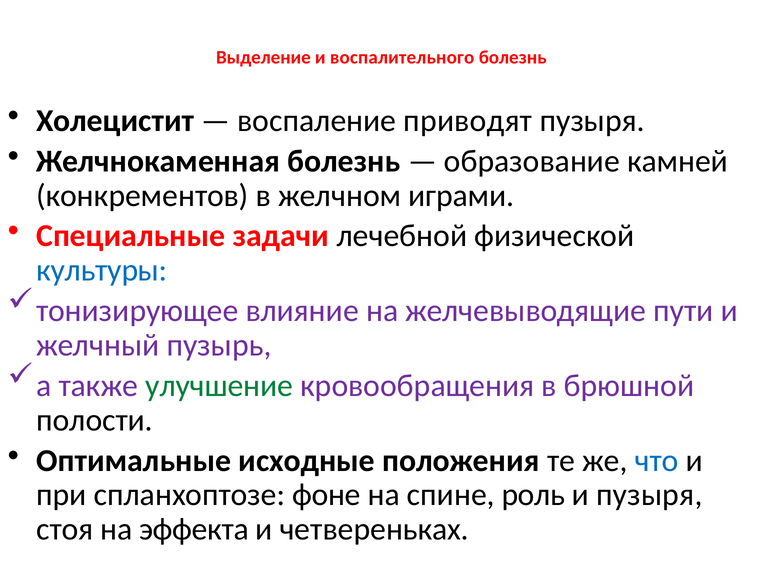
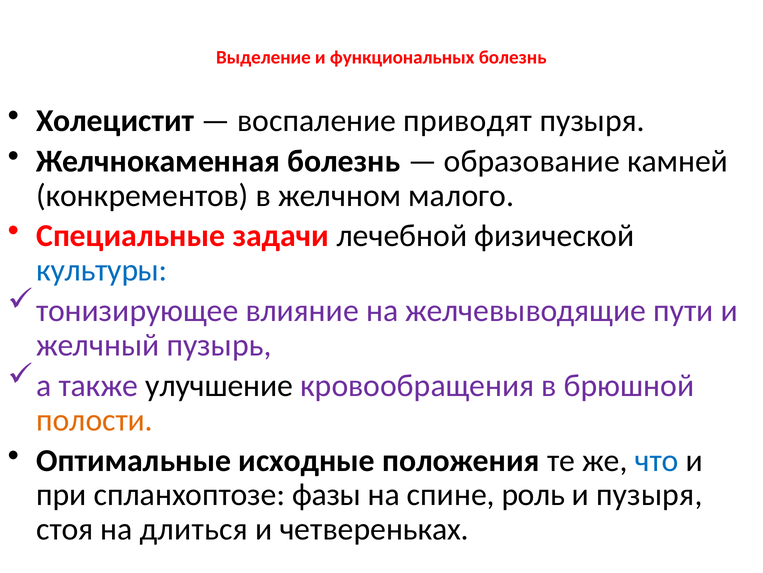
воспалительного: воспалительного -> функциональных (402, 58)
играми: играми -> малого (461, 195)
улучшение colour: green -> black (219, 385)
полости colour: black -> orange (95, 420)
фоне: фоне -> фазы (326, 494)
эффекта: эффекта -> длиться (194, 529)
